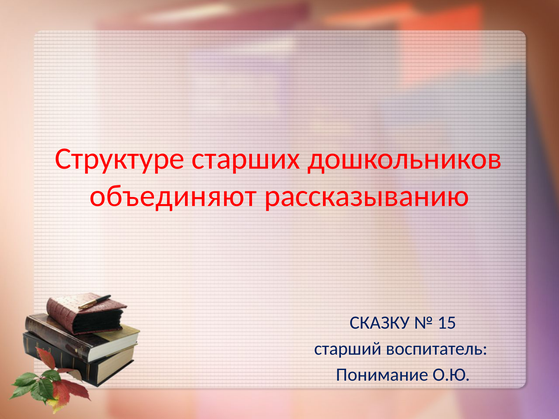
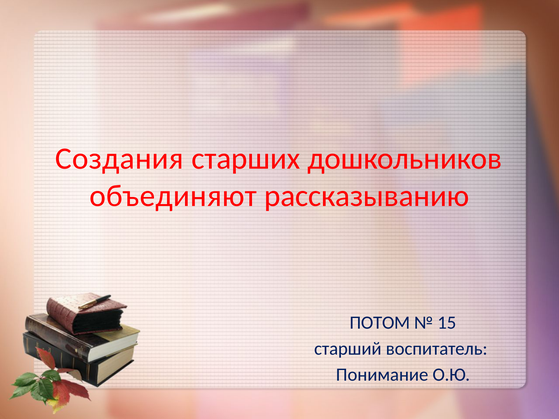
Структуре: Структуре -> Создания (119, 159)
СКАЗКУ: СКАЗКУ -> ПОТОМ (380, 323)
